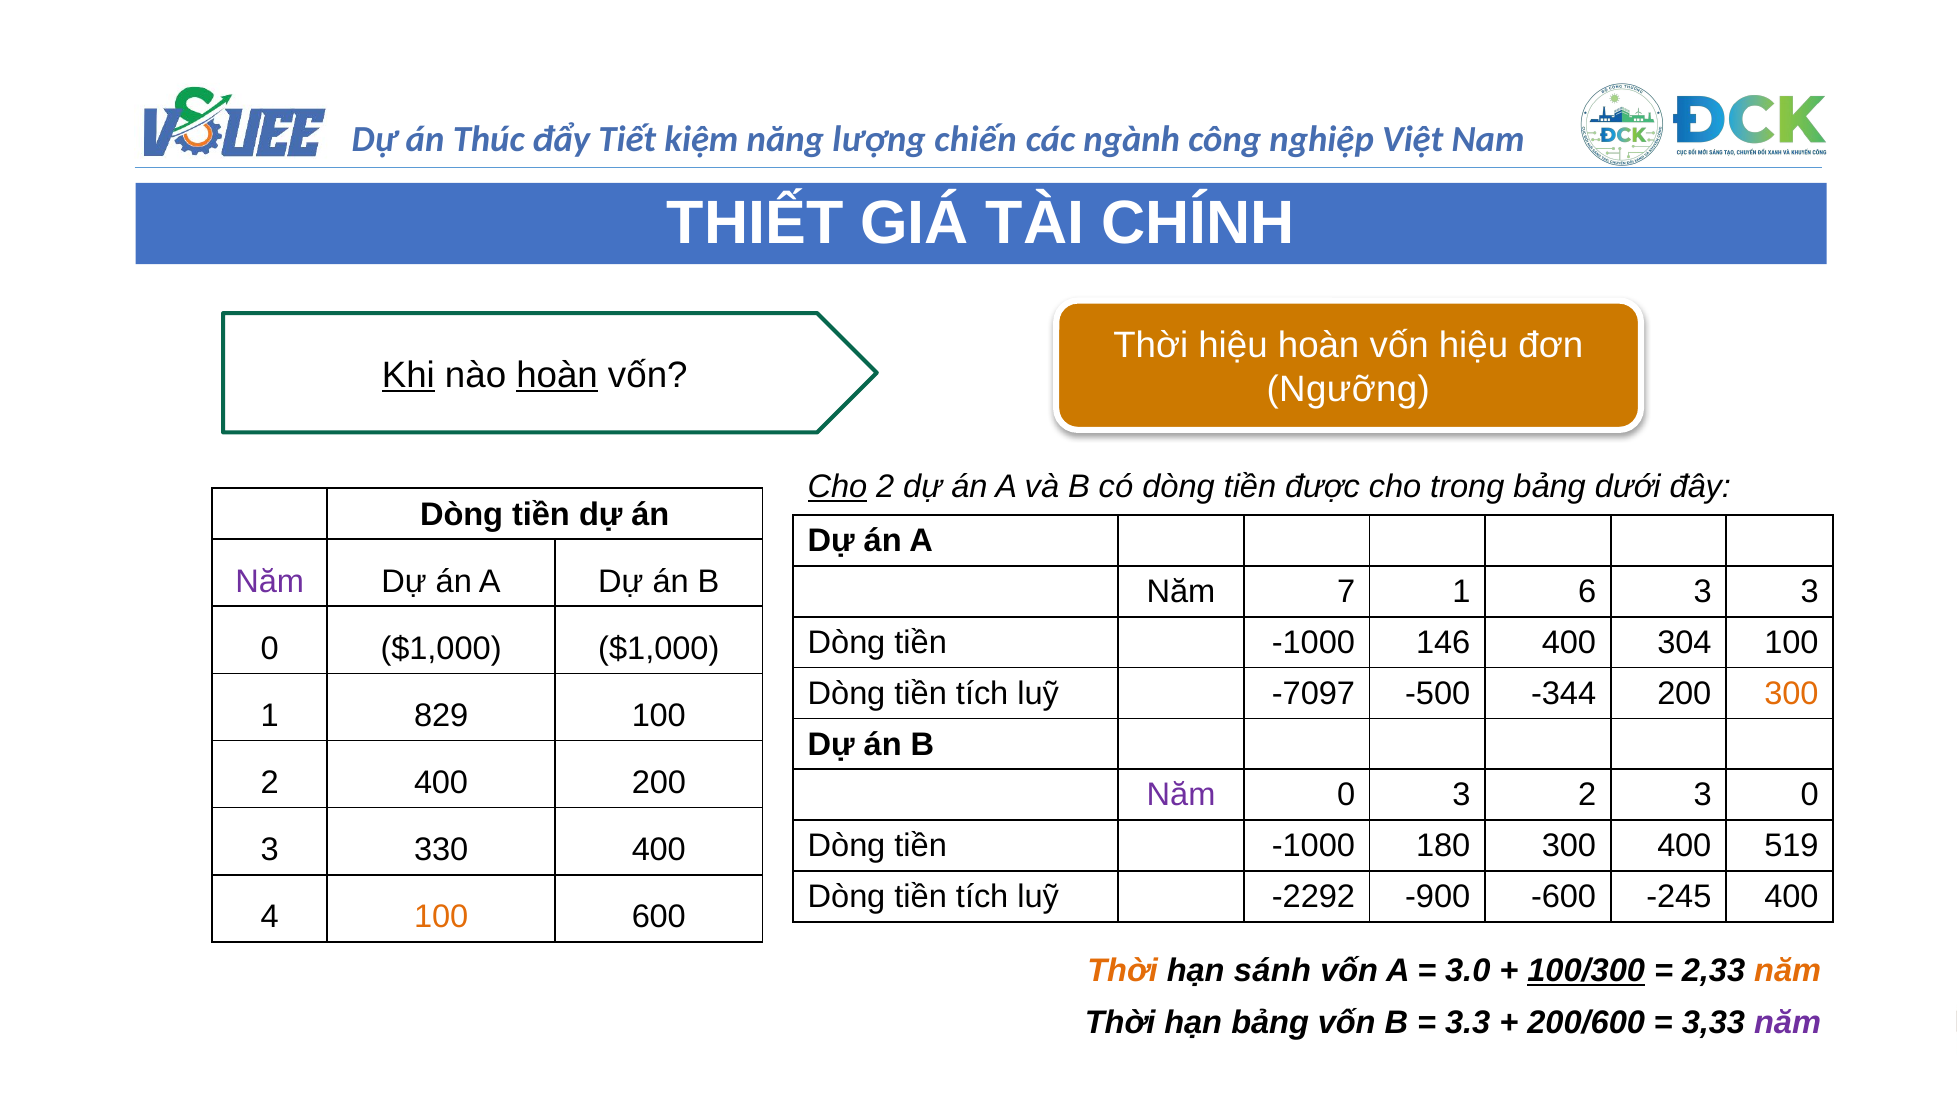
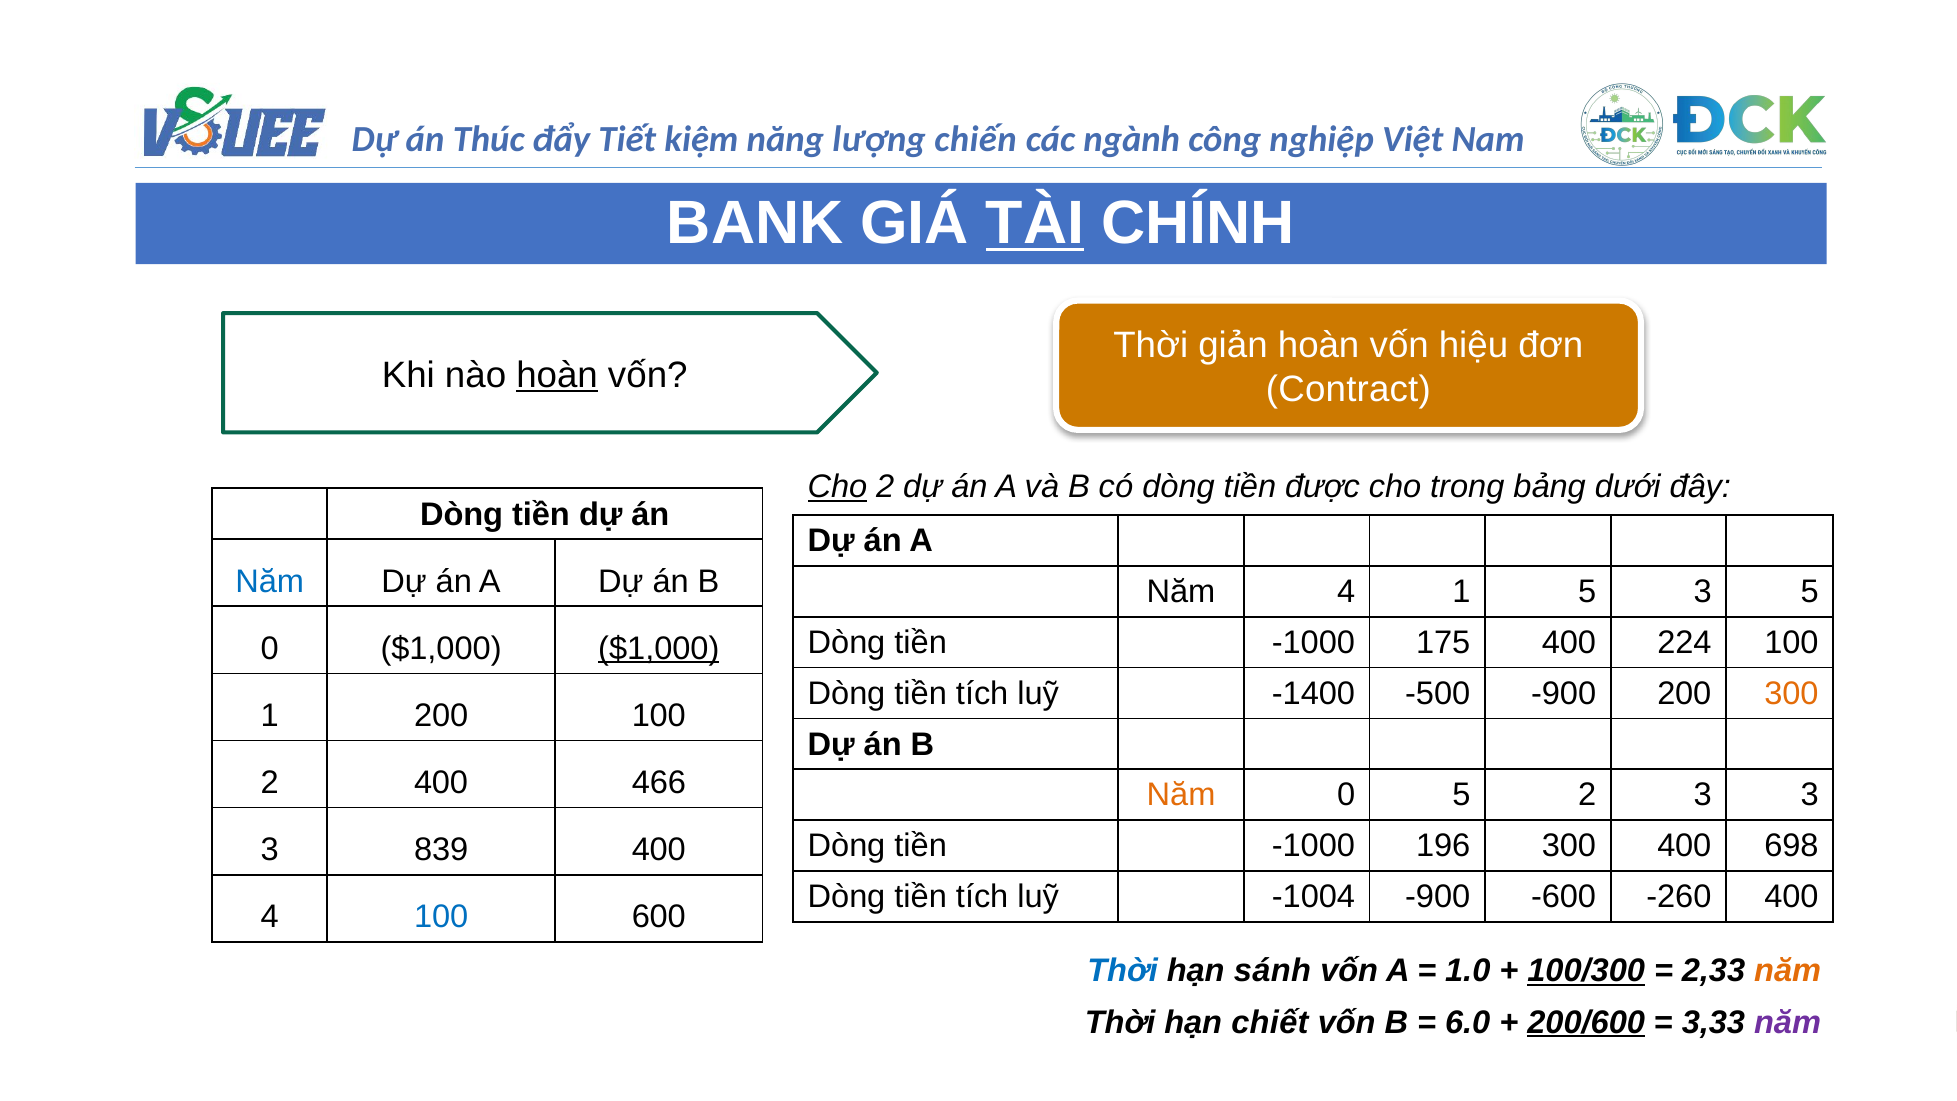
THIẾT: THIẾT -> BANK (755, 223)
TÀI underline: none -> present (1035, 223)
Thời hiệu: hiệu -> giản (1233, 346)
Khi underline: present -> none (408, 375)
Ngưỡng: Ngưỡng -> Contract (1348, 390)
Năm colour: purple -> blue (270, 581)
Năm 7: 7 -> 4 (1346, 592)
1 6: 6 -> 5 (1587, 592)
3 3: 3 -> 5 (1810, 592)
146: 146 -> 175 (1443, 643)
304: 304 -> 224 (1684, 643)
$1,000 underline: none -> present (659, 648)
-7097: -7097 -> -1400 (1313, 693)
-500 -344: -344 -> -900 (1564, 693)
1 829: 829 -> 200 (441, 715)
400 200: 200 -> 466 (659, 783)
Năm colour: purple -> orange (1181, 795)
0 3: 3 -> 5 (1461, 795)
3 0: 0 -> 3 (1810, 795)
180: 180 -> 196 (1443, 846)
519: 519 -> 698 (1792, 846)
330: 330 -> 839 (441, 850)
-2292: -2292 -> -1004 (1313, 897)
-245: -245 -> -260 (1679, 897)
100 colour: orange -> blue (441, 917)
Thời colour: orange -> blue (1123, 970)
3.0: 3.0 -> 1.0 (1468, 970)
hạn bảng: bảng -> chiết (1270, 1022)
3.3: 3.3 -> 6.0 (1468, 1022)
200/600 underline: none -> present (1586, 1022)
